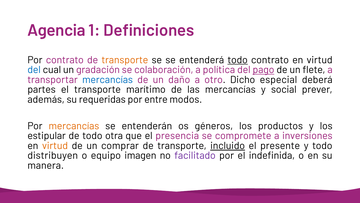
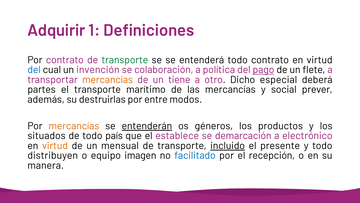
Agencia: Agencia -> Adquirir (56, 30)
transporte colour: orange -> green (125, 60)
todo underline: present -> none (238, 60)
gradación: gradación -> invención (98, 70)
mercancías colour: blue -> orange (108, 79)
daño: daño -> tiene (179, 79)
requeridas: requeridas -> destruirlas (102, 99)
entenderán underline: none -> present (147, 126)
estipular: estipular -> situados (47, 136)
otra: otra -> país (114, 136)
presencia: presencia -> establece (177, 136)
compromete: compromete -> demarcación (243, 136)
inversiones: inversiones -> electrónico (307, 136)
comprar: comprar -> mensual (120, 145)
facilitado colour: purple -> blue (195, 155)
indefinida: indefinida -> recepción (272, 155)
